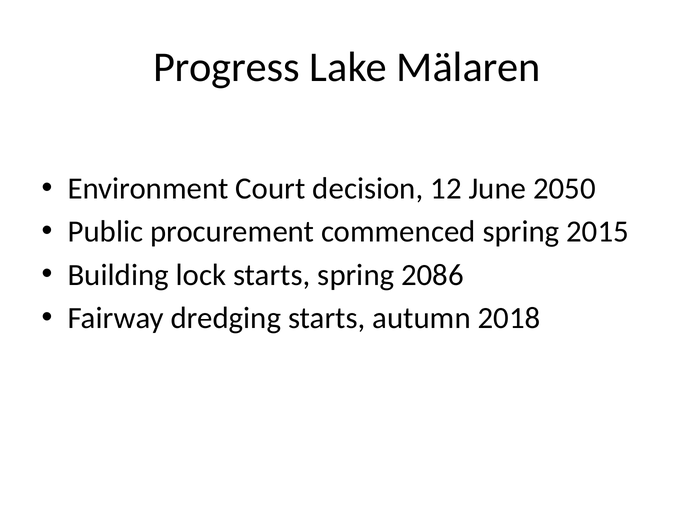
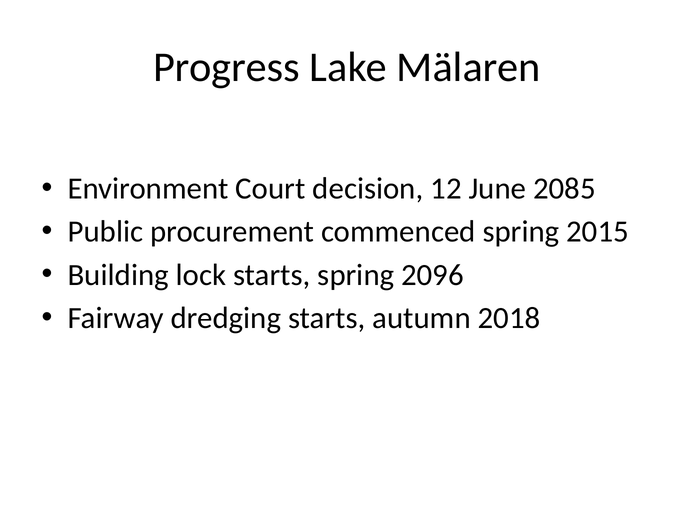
2050: 2050 -> 2085 (564, 189)
2086: 2086 -> 2096 (432, 275)
